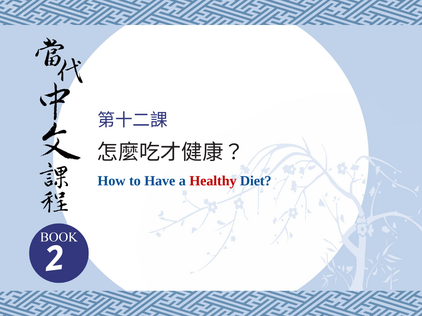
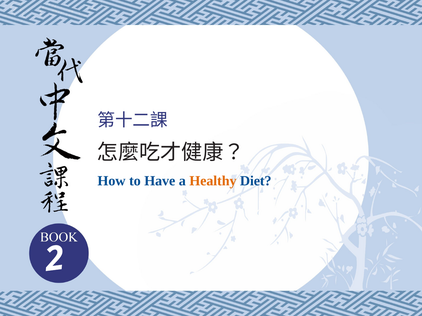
Healthy colour: red -> orange (213, 181)
